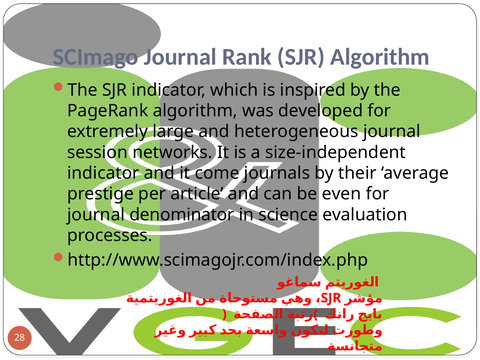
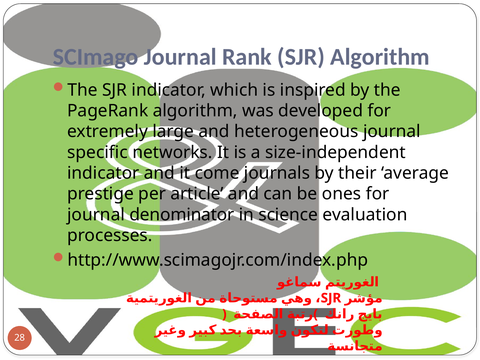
session: session -> specific (97, 152)
even: even -> ones (342, 194)
